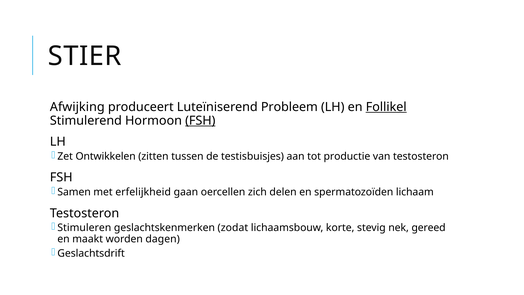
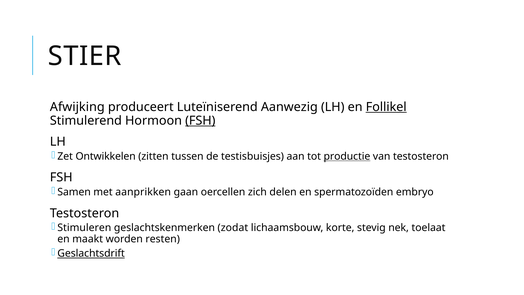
Probleem: Probleem -> Aanwezig (289, 107)
productie underline: none -> present (347, 156)
erfelijkheid: erfelijkheid -> aanprikken (143, 192)
lichaam: lichaam -> embryo (415, 192)
gereed: gereed -> toelaat (429, 228)
dagen: dagen -> resten (163, 239)
Geslachtsdrift underline: none -> present (91, 253)
